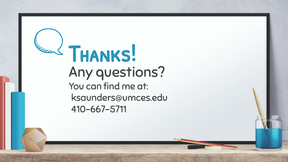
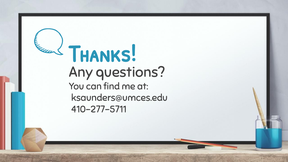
410-667-5711: 410-667-5711 -> 410-277-5711 (99, 109)
